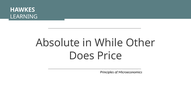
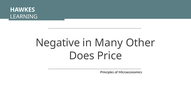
Absolute: Absolute -> Negative (58, 43)
While: While -> Many (109, 43)
